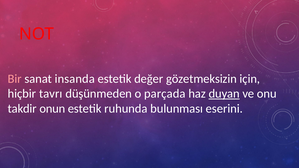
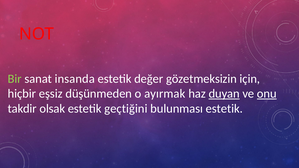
Bir colour: pink -> light green (15, 79)
tavrı: tavrı -> eşsiz (51, 94)
parçada: parçada -> ayırmak (165, 94)
onu underline: none -> present (267, 94)
onun: onun -> olsak (52, 109)
ruhunda: ruhunda -> geçtiğini (126, 109)
bulunması eserini: eserini -> estetik (224, 109)
